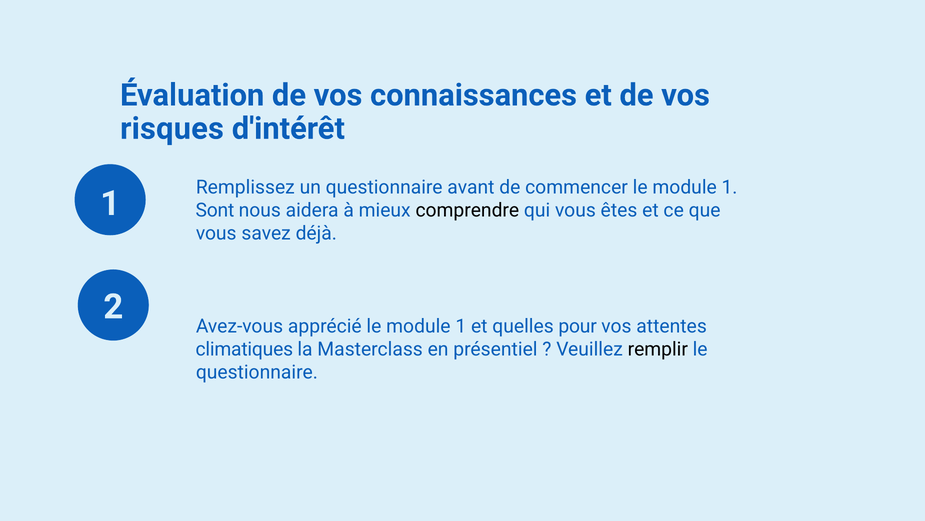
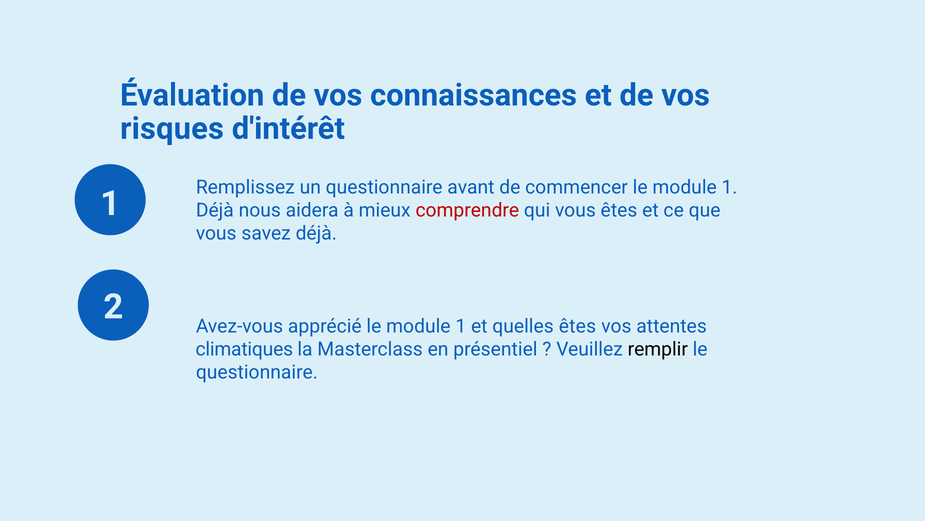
Sont: Sont -> Déjà (215, 210)
comprendre colour: black -> red (467, 210)
quelles pour: pour -> êtes (577, 326)
